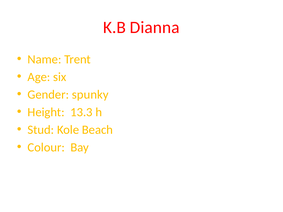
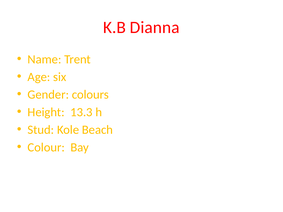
spunky: spunky -> colours (90, 95)
